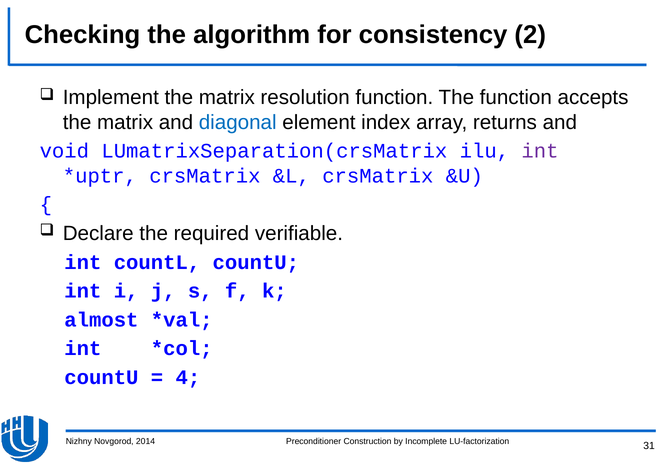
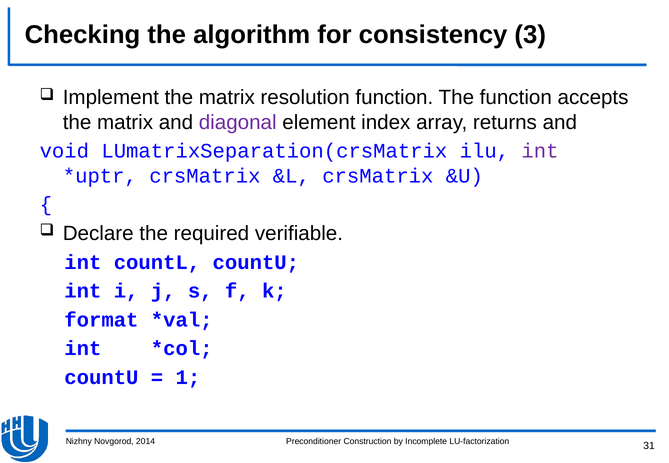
2: 2 -> 3 (530, 35)
diagonal colour: blue -> purple (238, 122)
almost: almost -> format (101, 320)
4: 4 -> 1 (188, 378)
